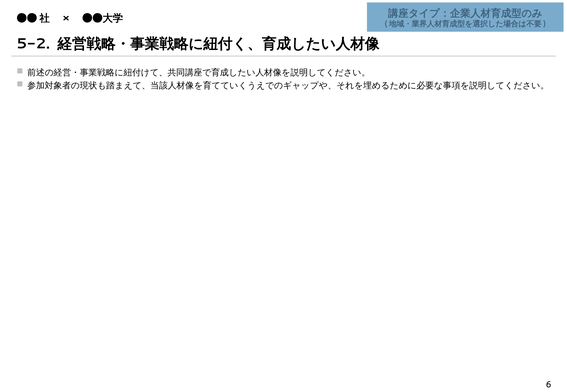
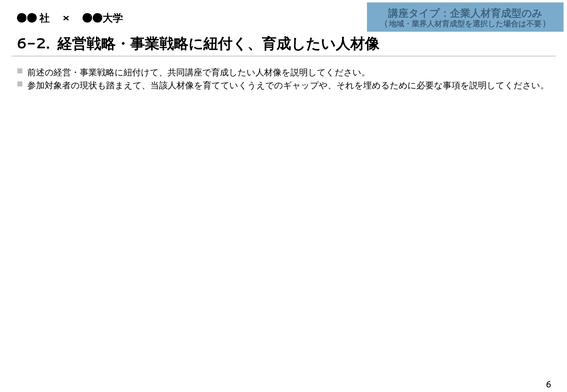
5-2: 5-2 -> 6-2 (33, 44)
